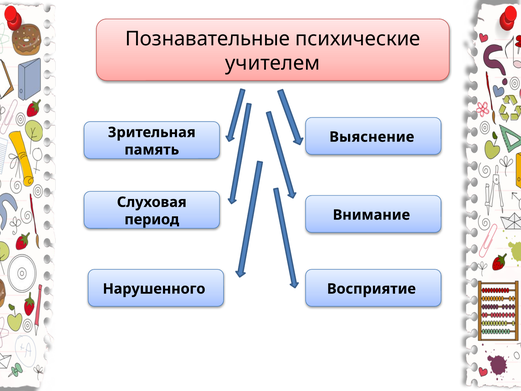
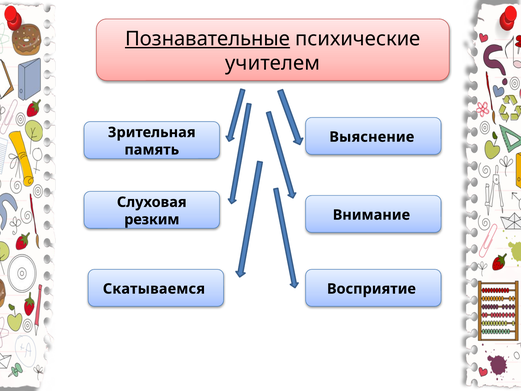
Познавательные underline: none -> present (208, 39)
период: период -> резким (152, 219)
Нарушенного: Нарушенного -> Скатываемся (154, 289)
